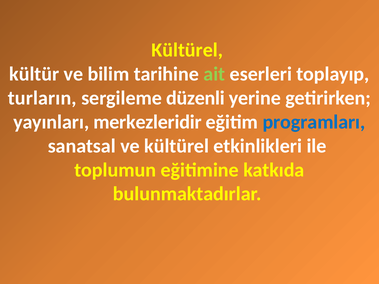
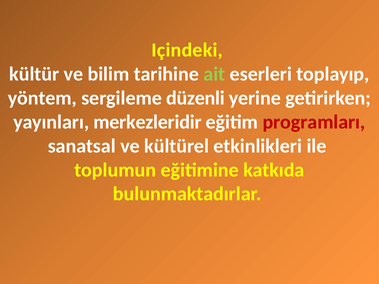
Kültürel: Kültürel -> Içindeki (187, 50)
turların: turların -> yöntem (42, 98)
programları colour: blue -> red (314, 122)
